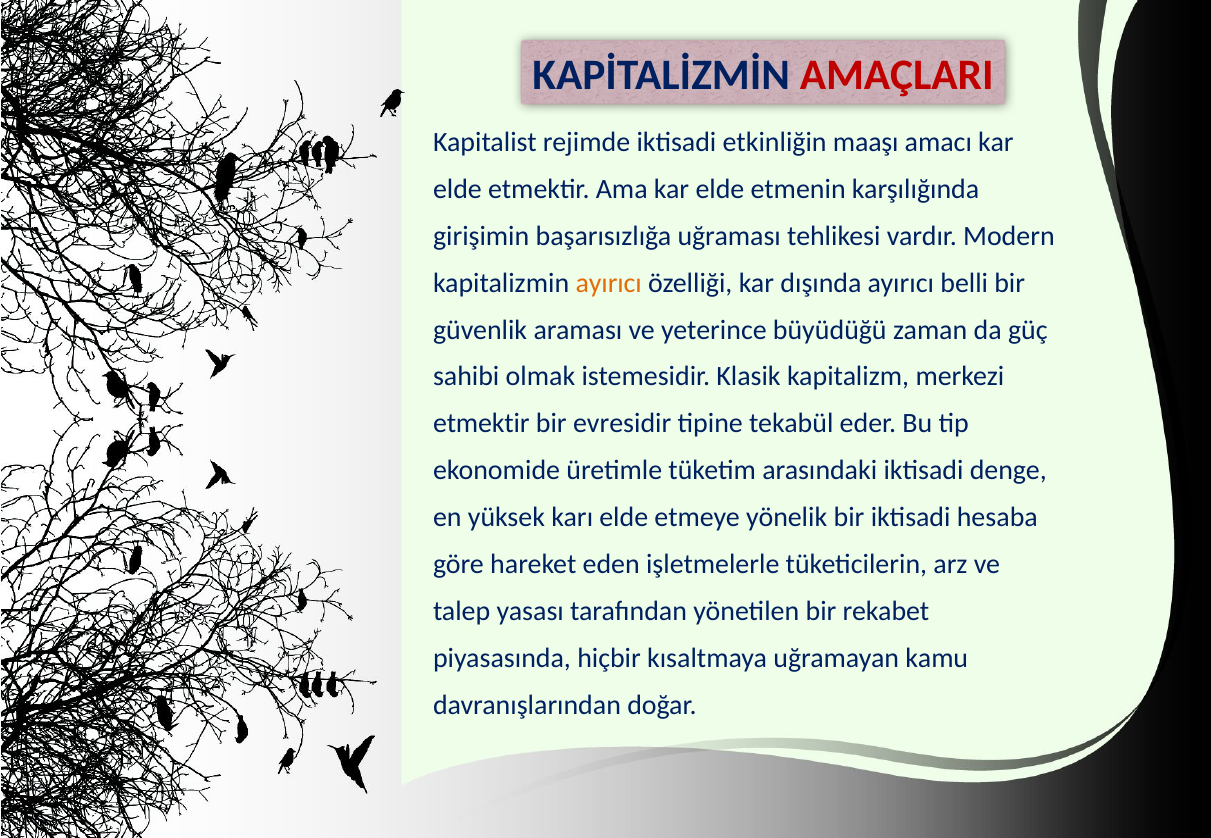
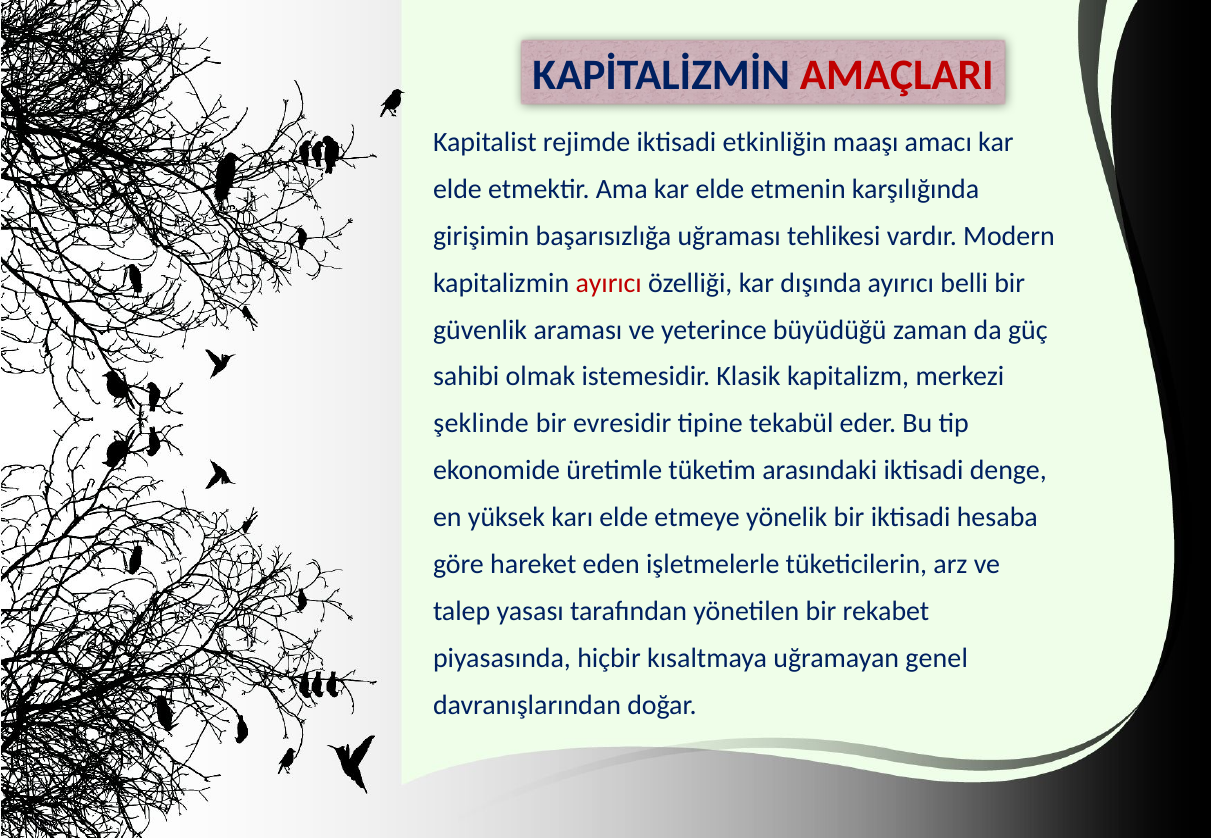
ayırıcı colour: orange -> red (609, 283)
etmektir: etmektir -> şeklinde (481, 424)
kamu: kamu -> genel (937, 658)
